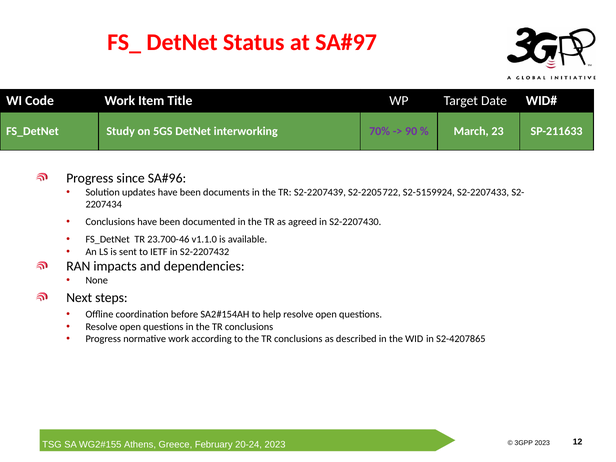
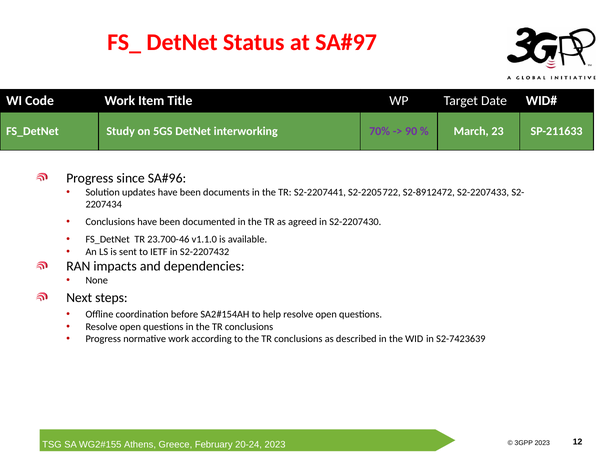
S2-2207439: S2-2207439 -> S2-2207441 (320, 192)
S2-5159924: S2-5159924 -> S2-8912472 (429, 192)
S2-4207865: S2-4207865 -> S2-7423639 (461, 339)
